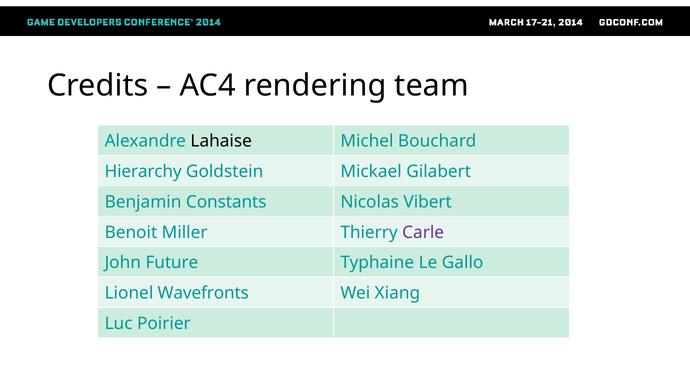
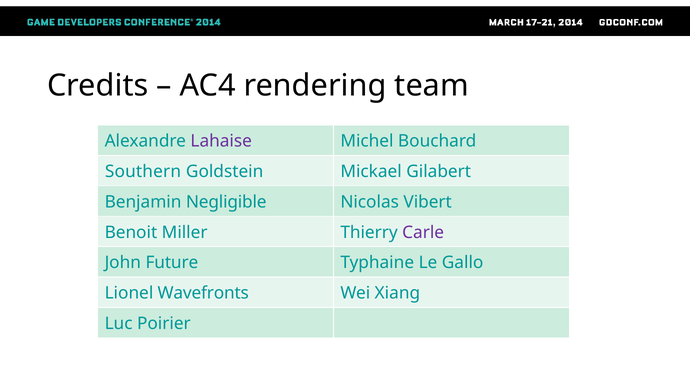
Lahaise colour: black -> purple (221, 141)
Hierarchy: Hierarchy -> Southern (143, 172)
Constants: Constants -> Negligible (226, 202)
